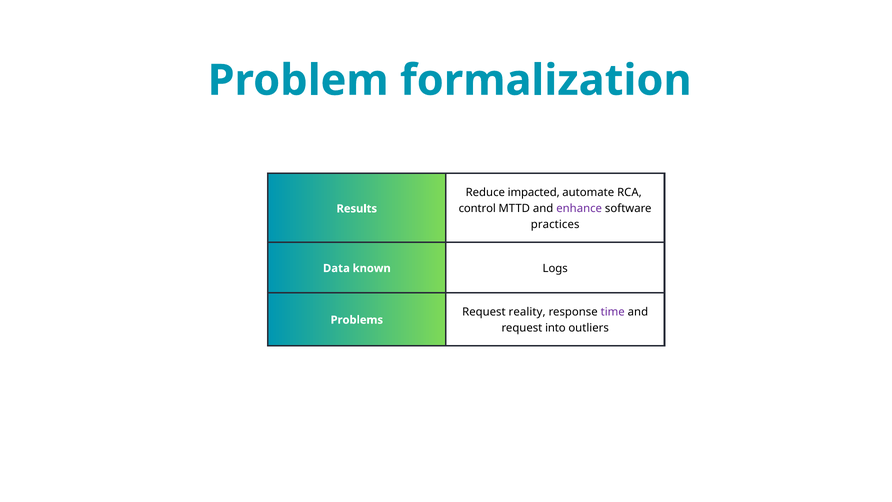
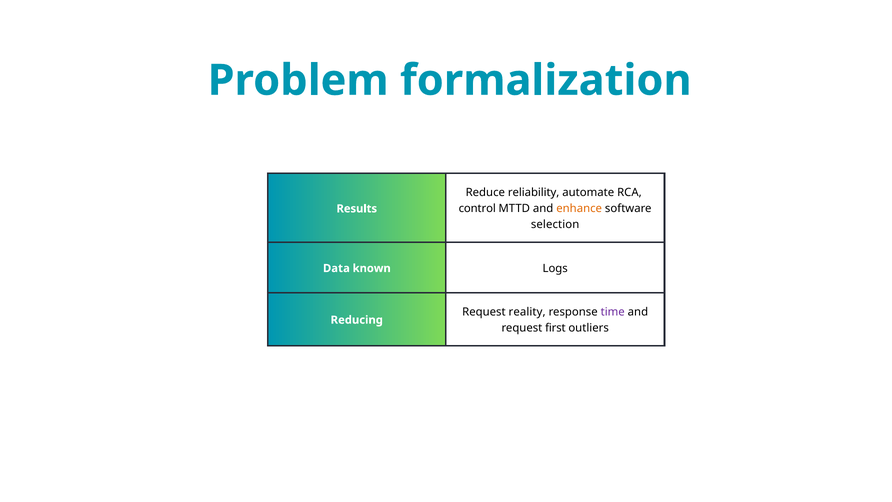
impacted: impacted -> reliability (534, 193)
enhance colour: purple -> orange (579, 209)
practices: practices -> selection (555, 224)
Problems: Problems -> Reducing (357, 320)
into: into -> first (555, 328)
